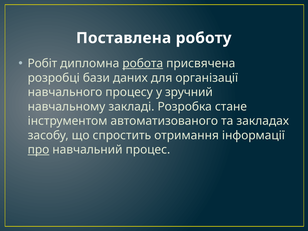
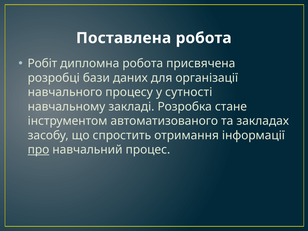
Поставлена роботу: роботу -> робота (204, 38)
робота underline: present -> none (143, 63)
зручний: зручний -> сутності (189, 92)
